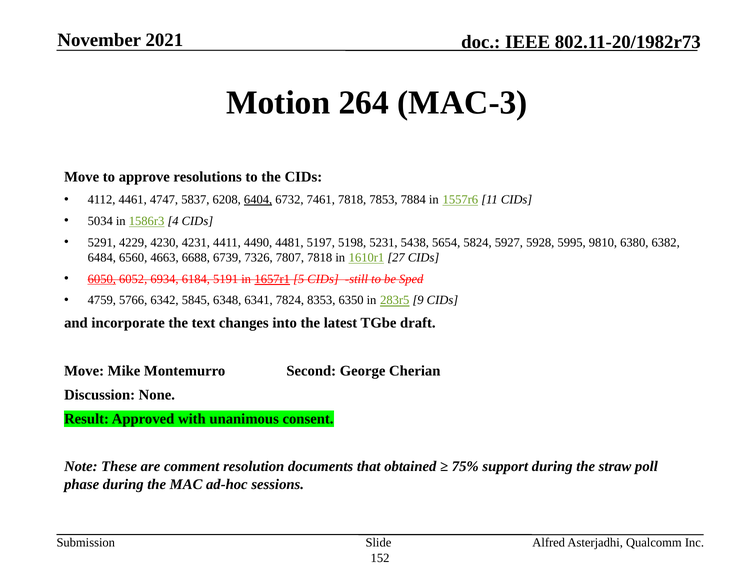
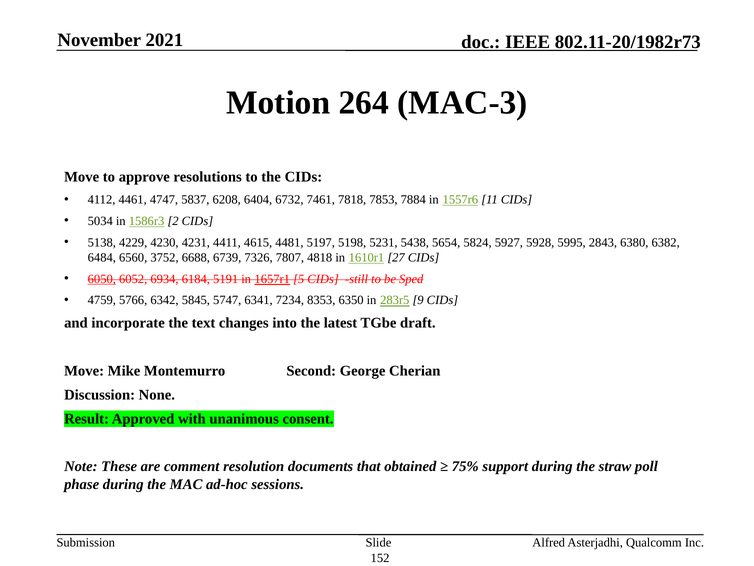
6404 underline: present -> none (258, 199)
4: 4 -> 2 (173, 221)
5291: 5291 -> 5138 (102, 242)
4490: 4490 -> 4615 (258, 242)
9810: 9810 -> 2843 (603, 242)
4663: 4663 -> 3752 (165, 257)
7807 7818: 7818 -> 4818 (320, 257)
6348: 6348 -> 5747 (227, 300)
7824: 7824 -> 7234 (290, 300)
